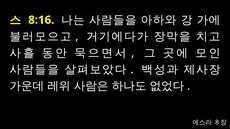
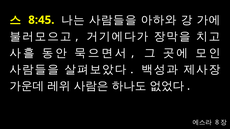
8:16: 8:16 -> 8:45 (41, 20)
